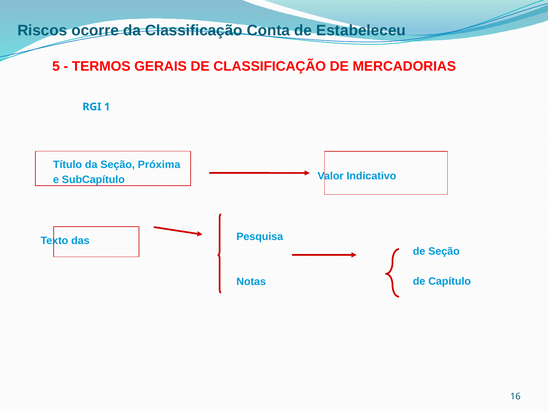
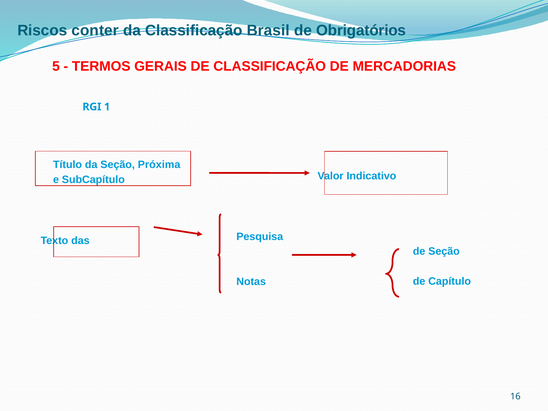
ocorre: ocorre -> conter (95, 31)
Conta: Conta -> Brasil (268, 31)
Estabeleceu: Estabeleceu -> Obrigatórios (361, 31)
